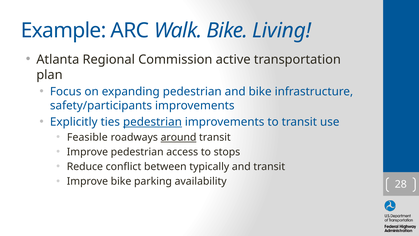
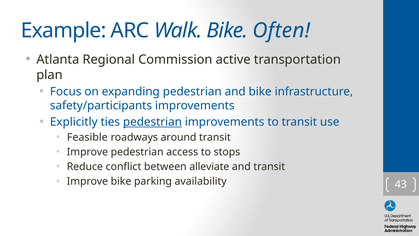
Living: Living -> Often (281, 31)
around underline: present -> none (179, 137)
typically: typically -> alleviate (209, 167)
28: 28 -> 43 (401, 184)
